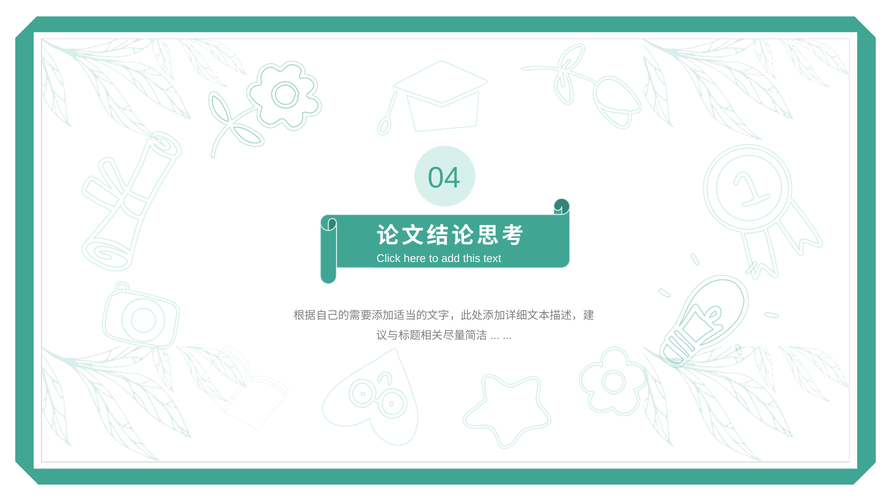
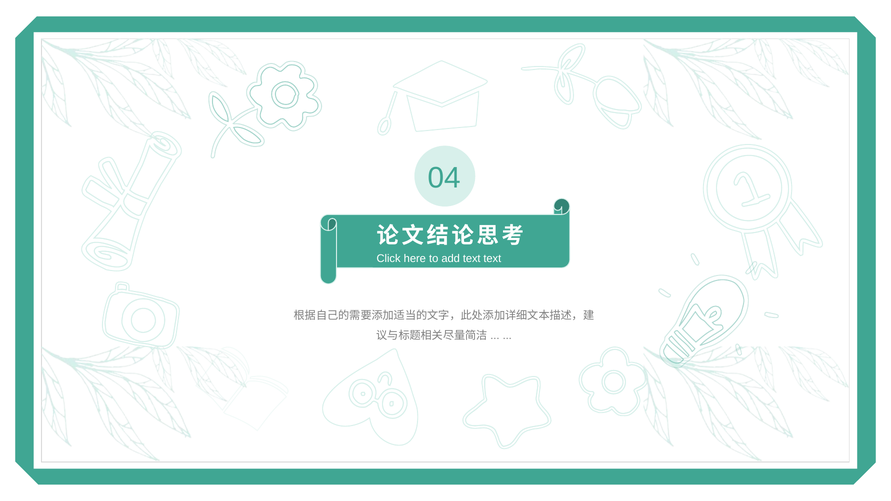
add this: this -> text (472, 259)
